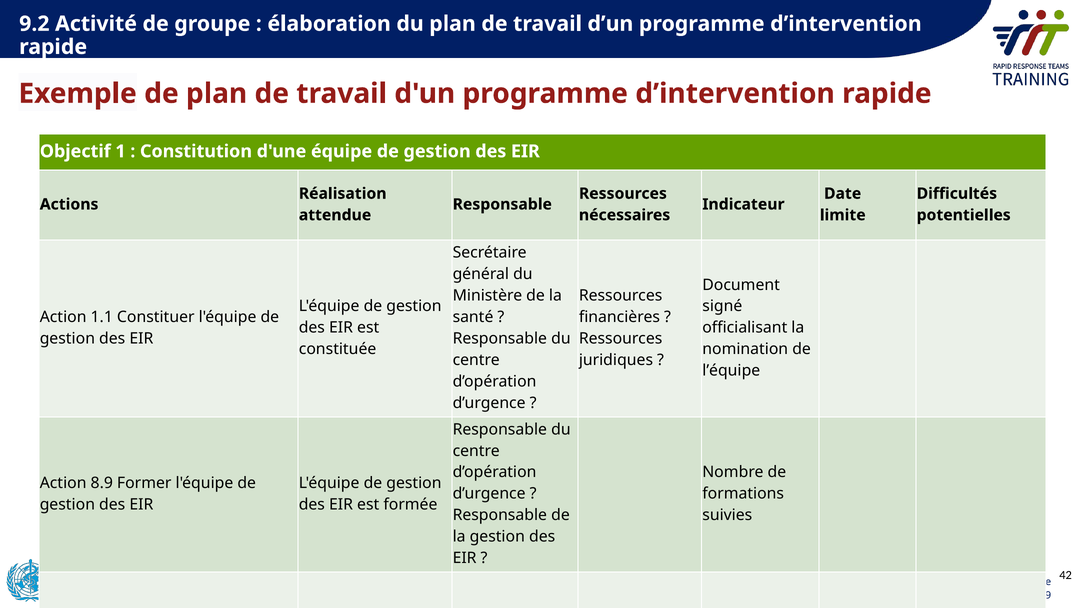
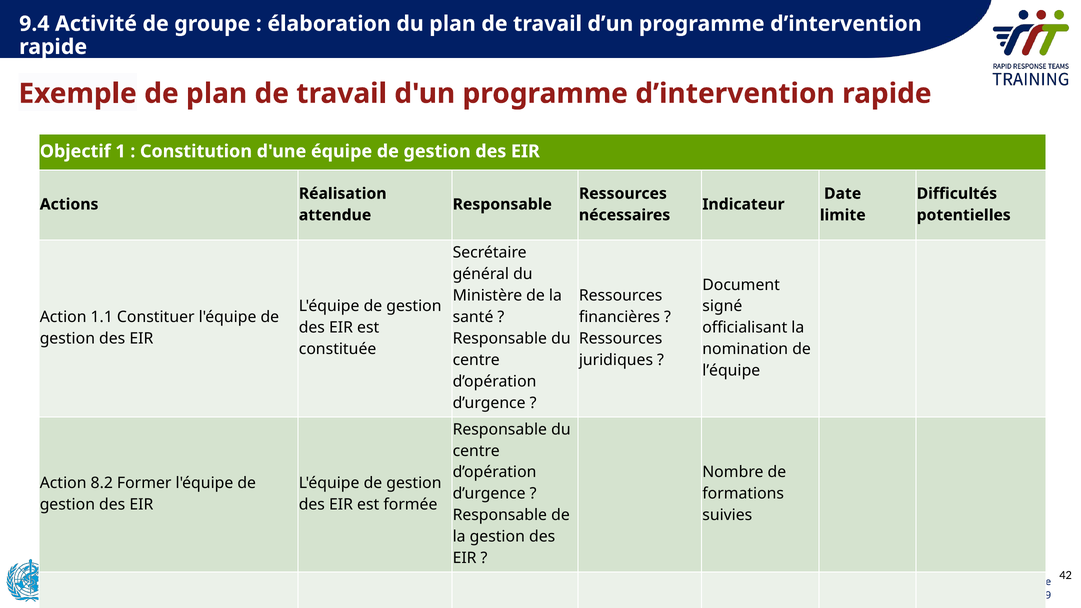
9.2: 9.2 -> 9.4 (34, 24)
8.9: 8.9 -> 8.2 (102, 483)
